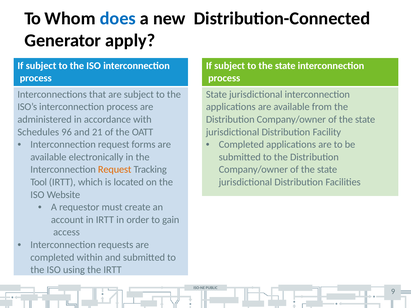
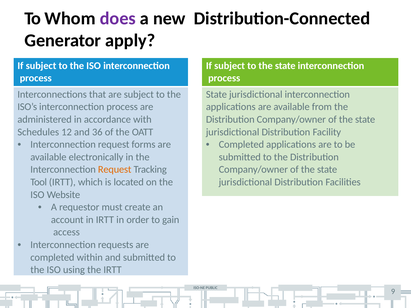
does colour: blue -> purple (118, 19)
96: 96 -> 12 (67, 132)
21: 21 -> 36 (97, 132)
